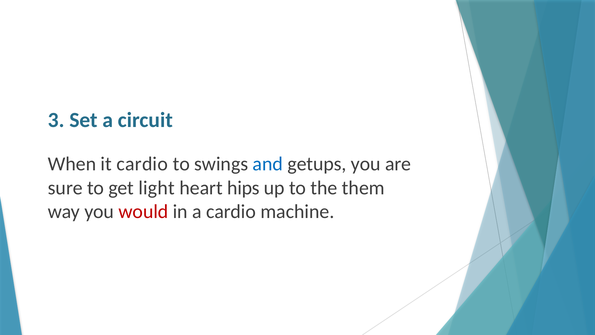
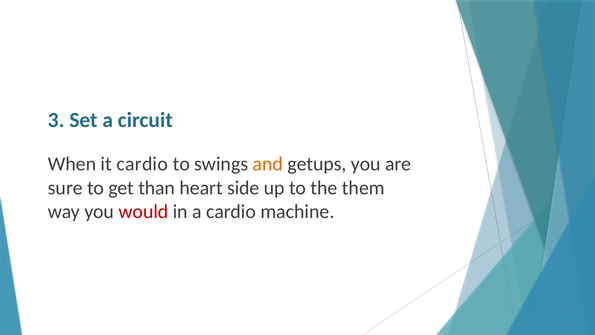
and colour: blue -> orange (268, 164)
light: light -> than (157, 188)
hips: hips -> side (243, 188)
